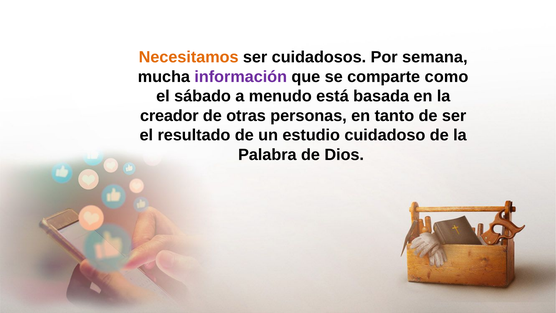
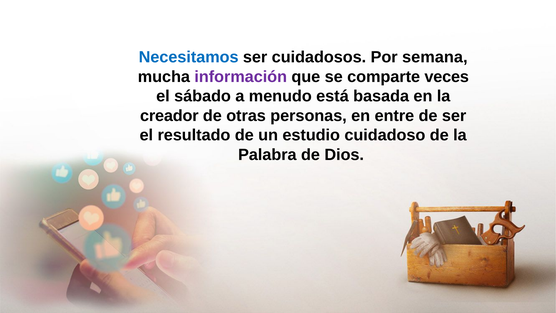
Necesitamos colour: orange -> blue (189, 57)
como: como -> veces (447, 77)
tanto: tanto -> entre (394, 116)
